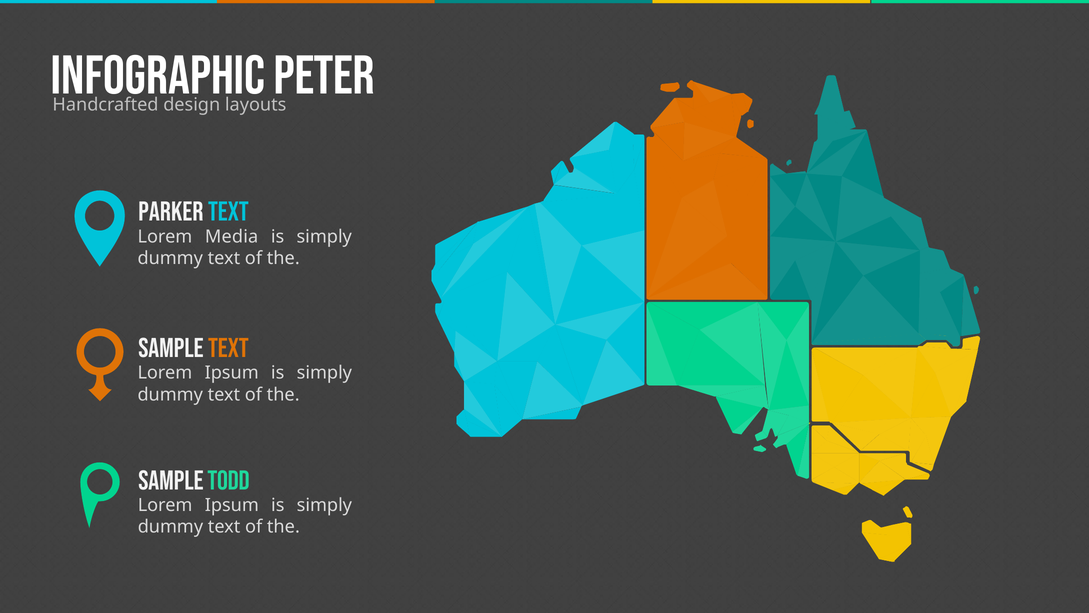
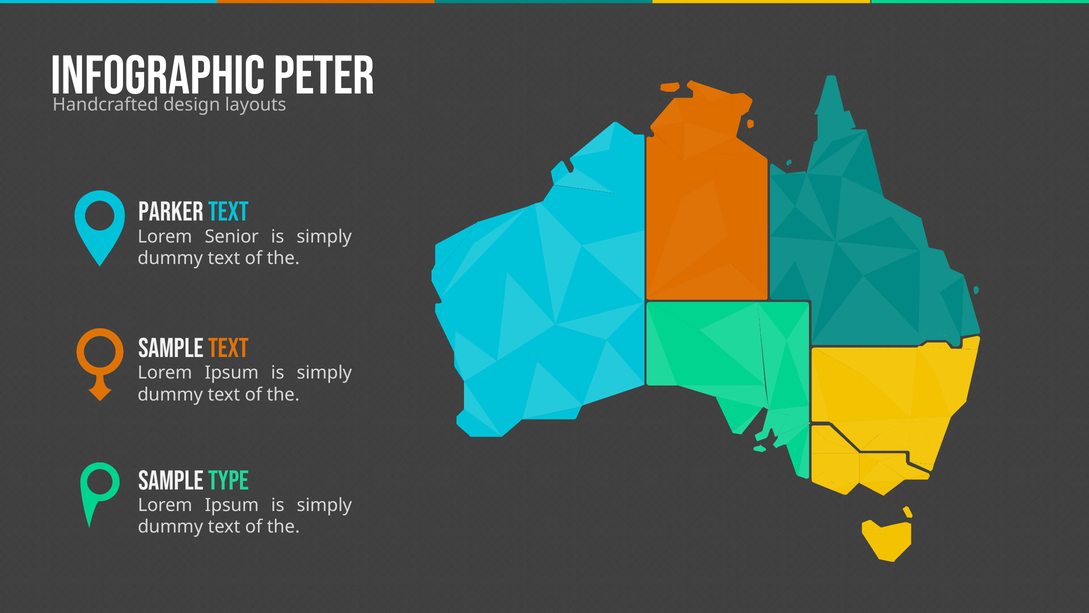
Media: Media -> Senior (232, 236)
TODD: TODD -> TYPE (228, 480)
